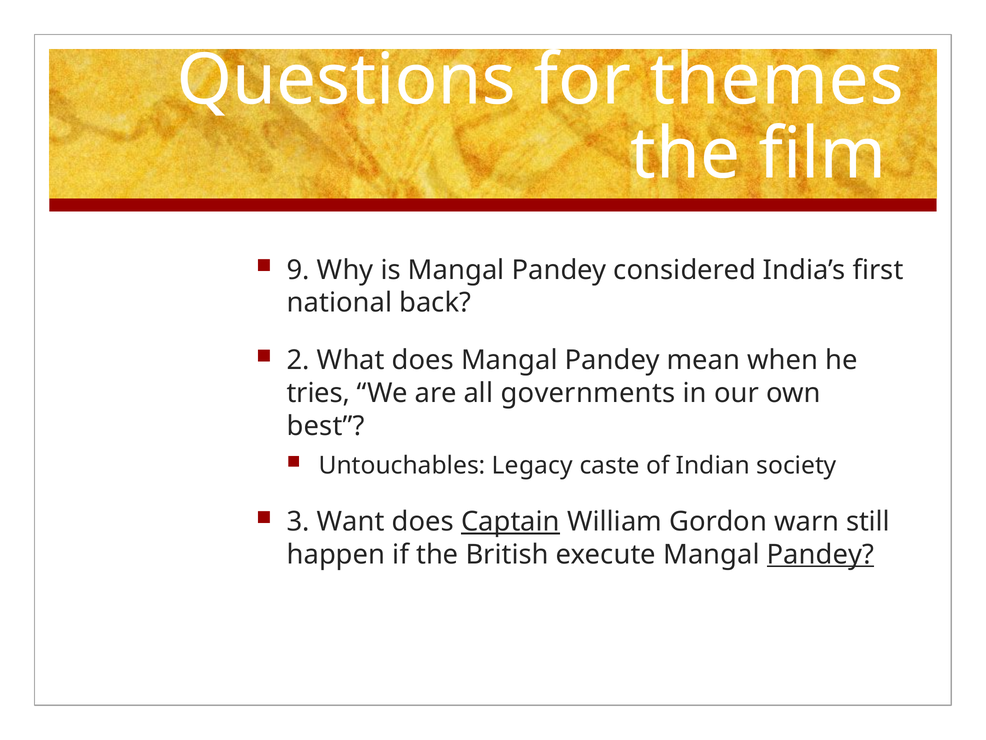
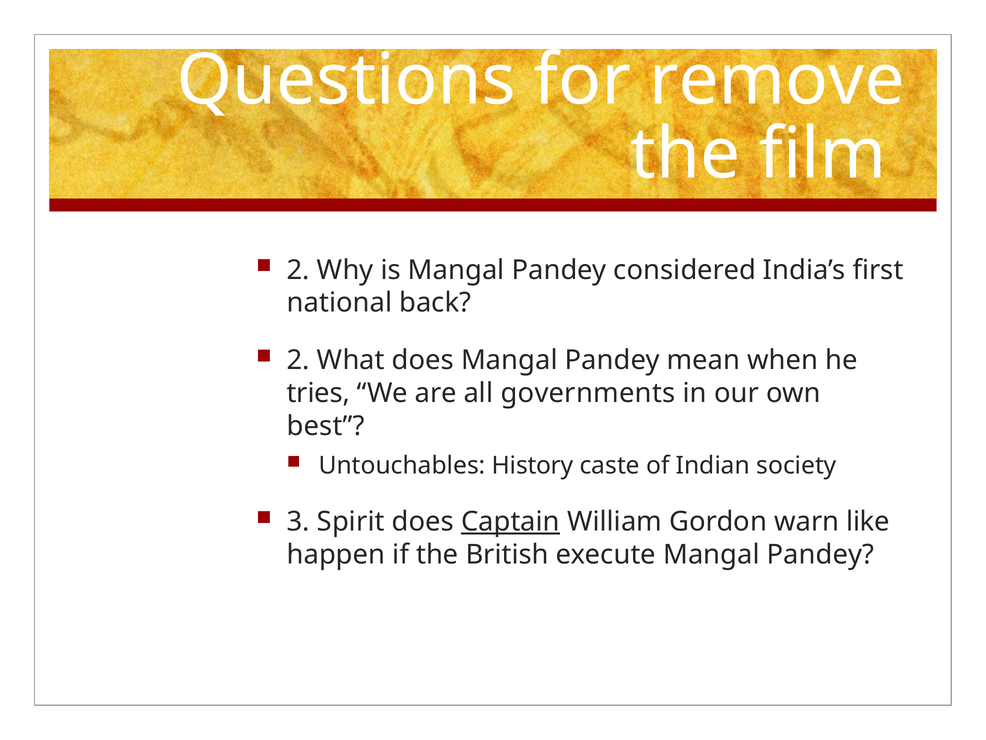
themes: themes -> remove (777, 80)
9: 9 -> 2 (298, 270)
Legacy: Legacy -> History (533, 465)
Want: Want -> Spirit (351, 521)
still: still -> like (868, 521)
Pandey underline: present -> none (820, 554)
